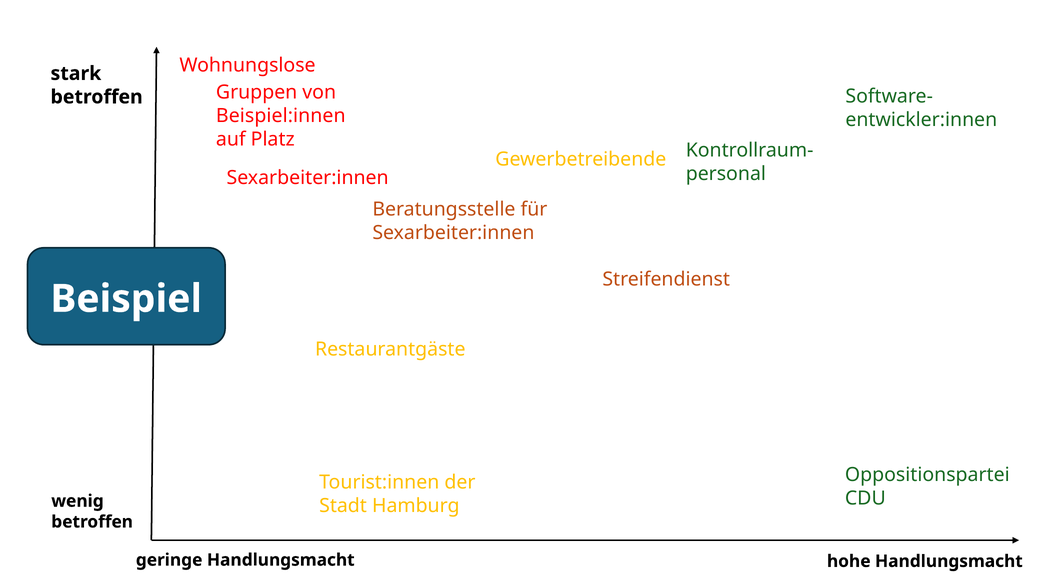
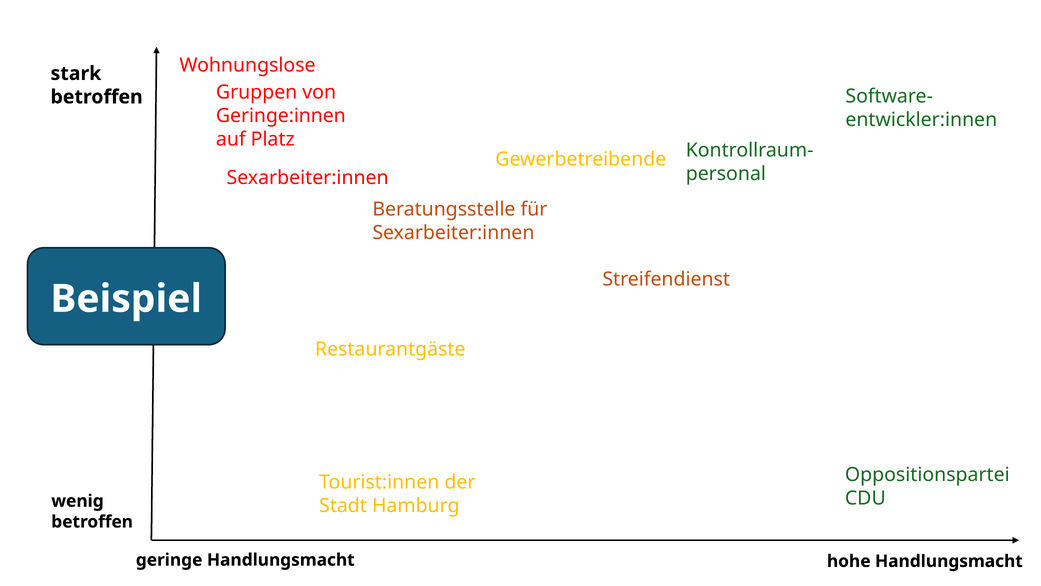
Beispiel:innen: Beispiel:innen -> Geringe:innen (281, 116)
